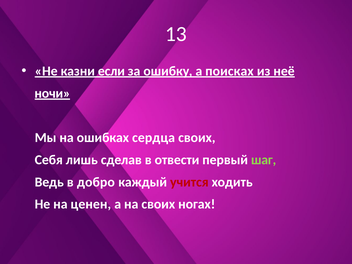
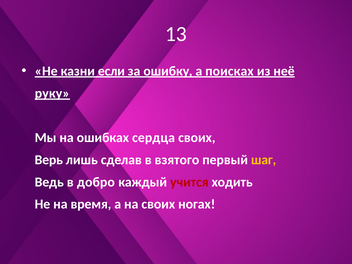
ночи: ночи -> руку (52, 93)
Себя: Себя -> Верь (49, 160)
отвести: отвести -> взятого (177, 160)
шаг colour: light green -> yellow (264, 160)
ценен: ценен -> время (91, 204)
